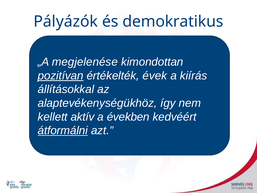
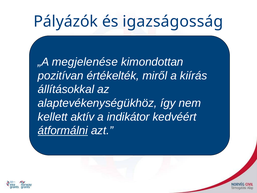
demokratikus: demokratikus -> igazságosság (173, 22)
pozitívan underline: present -> none (61, 76)
évek: évek -> miről (155, 76)
években: években -> indikátor (128, 117)
